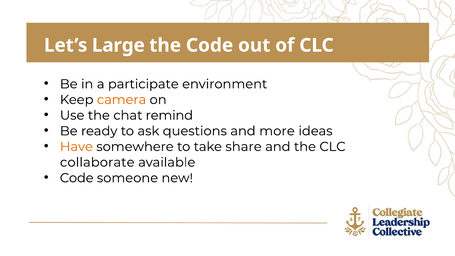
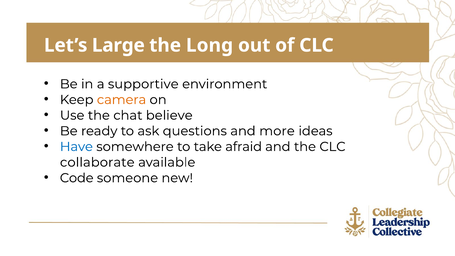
the Code: Code -> Long (210, 45)
participate: participate -> supportive (143, 84)
remind: remind -> believe (169, 115)
Have colour: orange -> blue (76, 147)
share: share -> afraid (244, 147)
